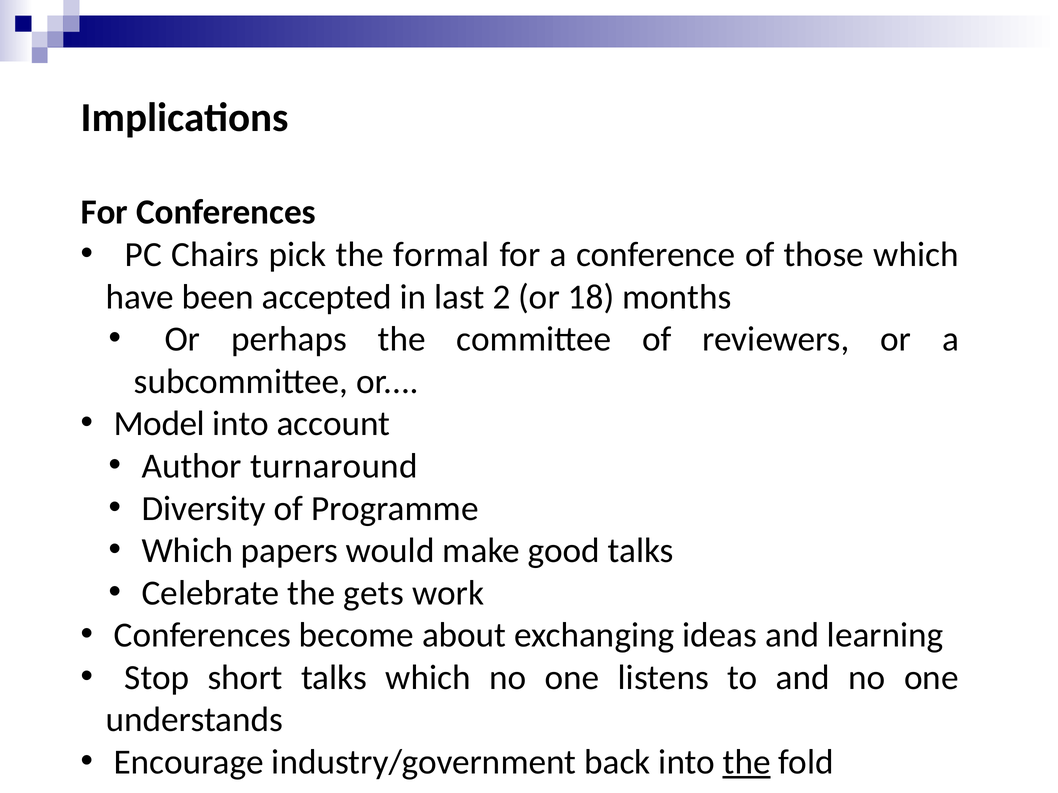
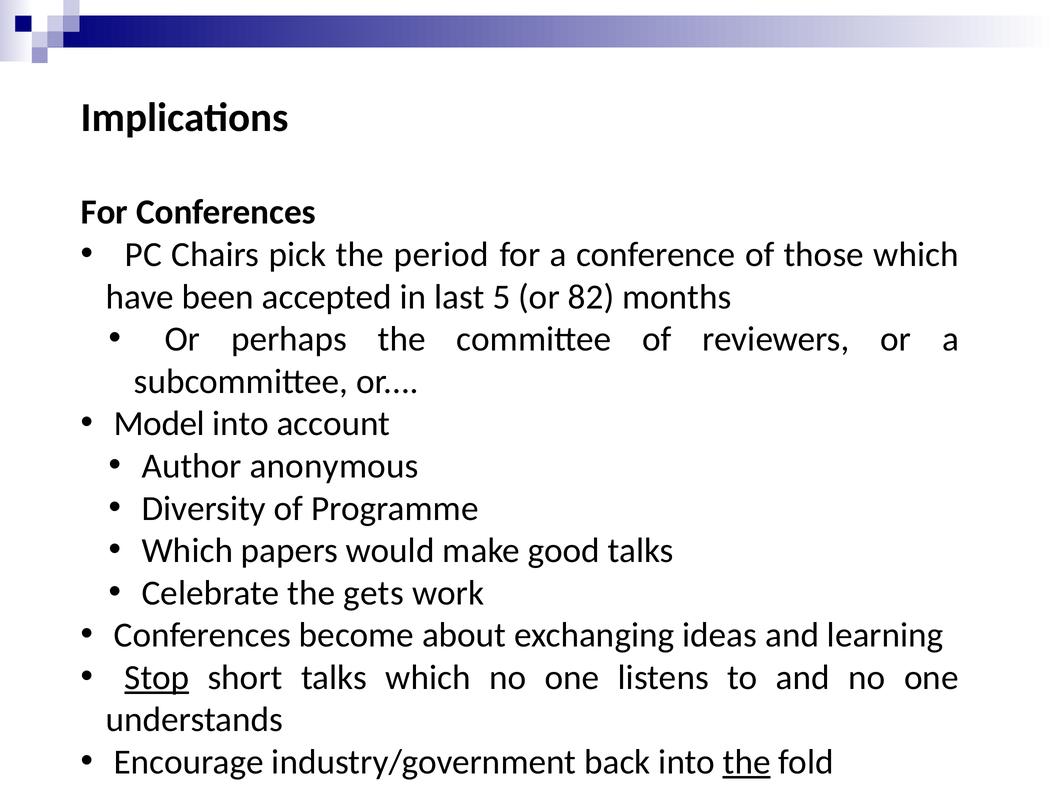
formal: formal -> period (441, 255)
2: 2 -> 5 (501, 297)
18: 18 -> 82 (591, 297)
turnaround: turnaround -> anonymous (334, 466)
Stop underline: none -> present (157, 678)
